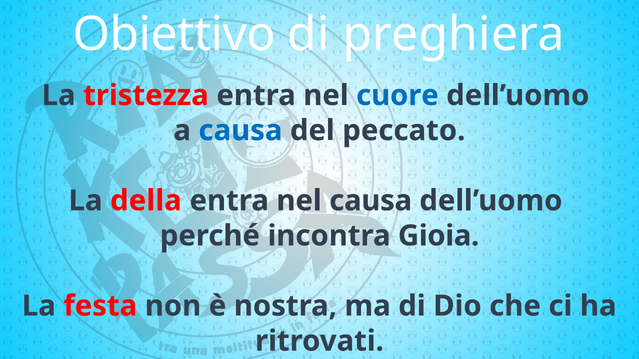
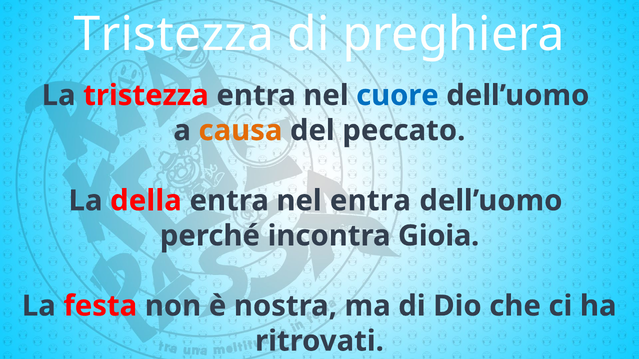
Obiettivo: Obiettivo -> Tristezza (174, 35)
causa colour: blue -> orange (240, 131)
nel causa: causa -> entra (370, 201)
